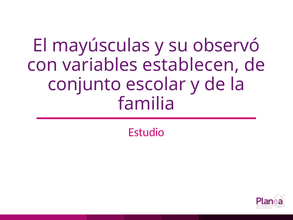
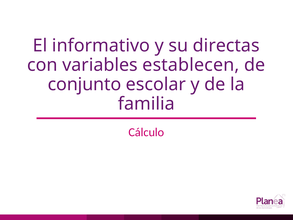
mayúsculas: mayúsculas -> informativo (101, 46)
observó: observó -> directas (226, 46)
Estudio: Estudio -> Cálculo (146, 132)
